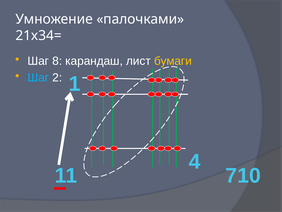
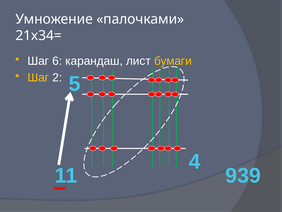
8: 8 -> 6 (57, 61)
Шаг colour: light blue -> yellow (38, 77)
1: 1 -> 5 (75, 84)
710: 710 -> 939 (243, 175)
